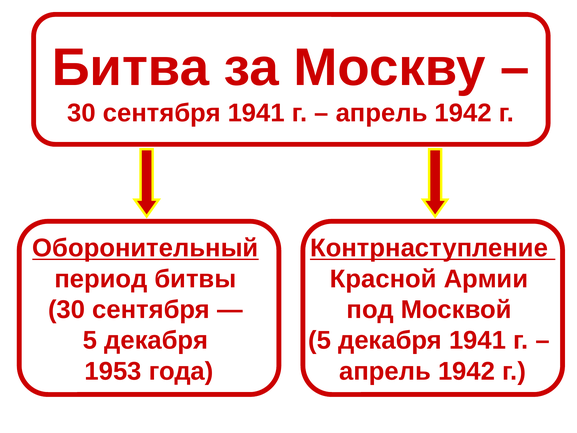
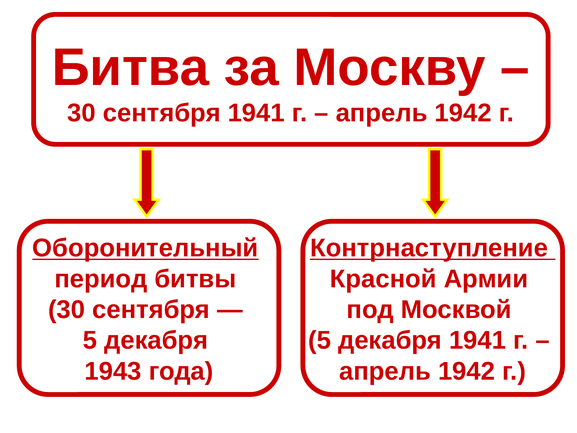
1953: 1953 -> 1943 (113, 371)
